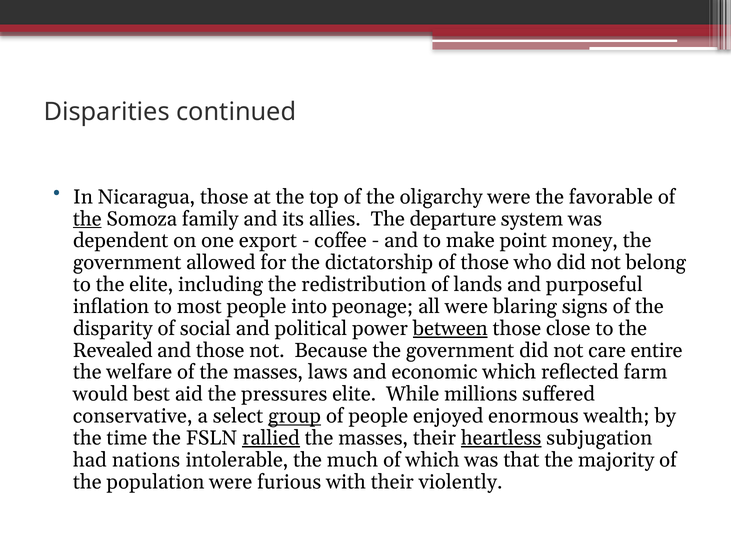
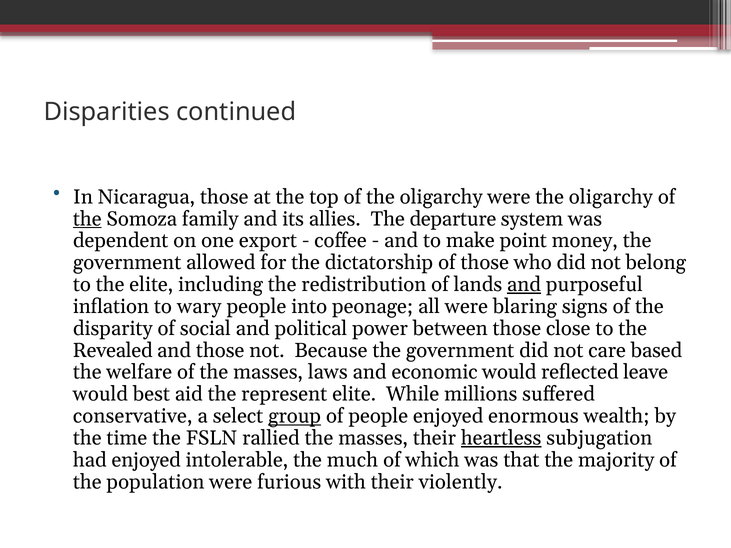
were the favorable: favorable -> oligarchy (611, 197)
and underline: none -> present (524, 285)
most: most -> wary (199, 307)
between underline: present -> none (450, 329)
entire: entire -> based (657, 351)
economic which: which -> would (509, 372)
farm: farm -> leave (646, 372)
pressures: pressures -> represent (284, 394)
rallied underline: present -> none (271, 438)
had nations: nations -> enjoyed (146, 460)
